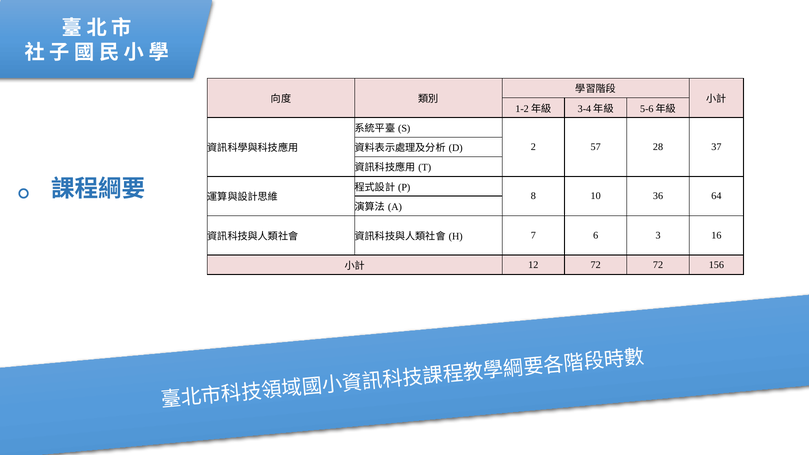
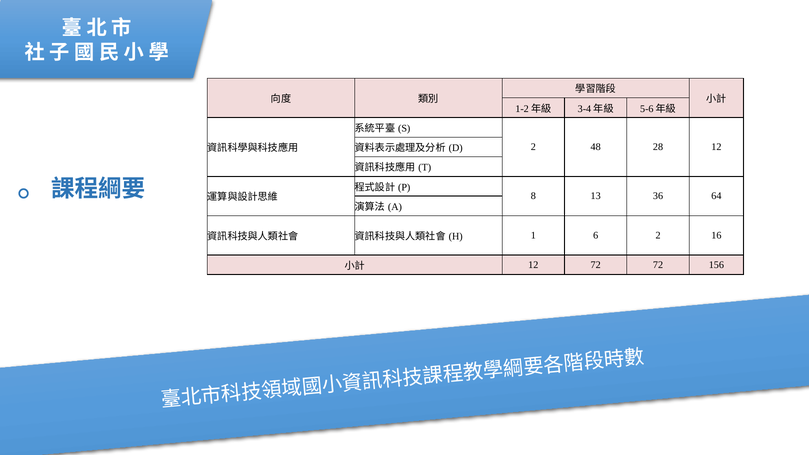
57: 57 -> 48 (596, 147)
28 37: 37 -> 12 (716, 147)
10: 10 -> 13 (596, 196)
7: 7 -> 1 (533, 235)
6 3: 3 -> 2 (658, 235)
